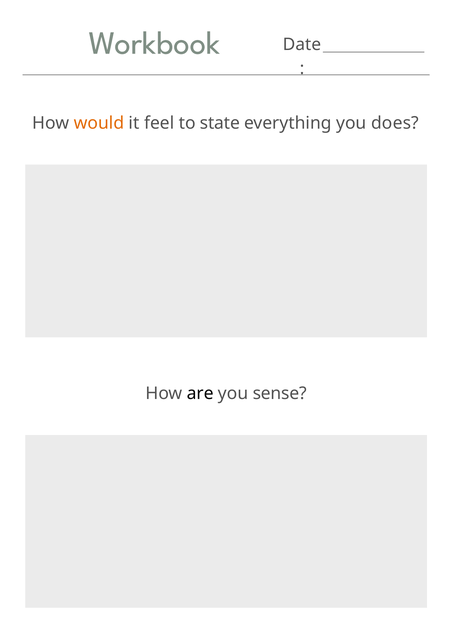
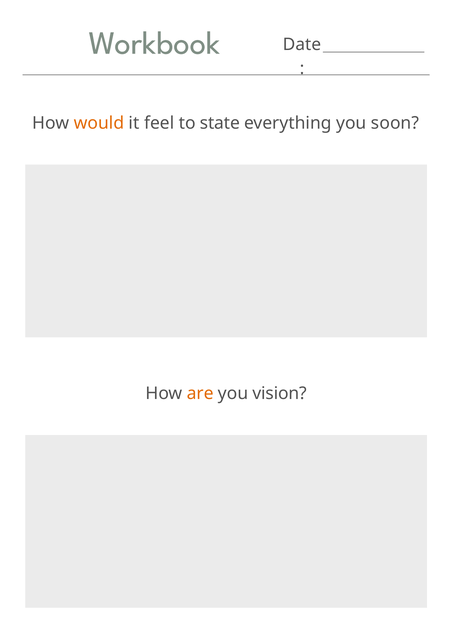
does: does -> soon (395, 123)
are colour: black -> orange (200, 394)
sense: sense -> vision (280, 394)
